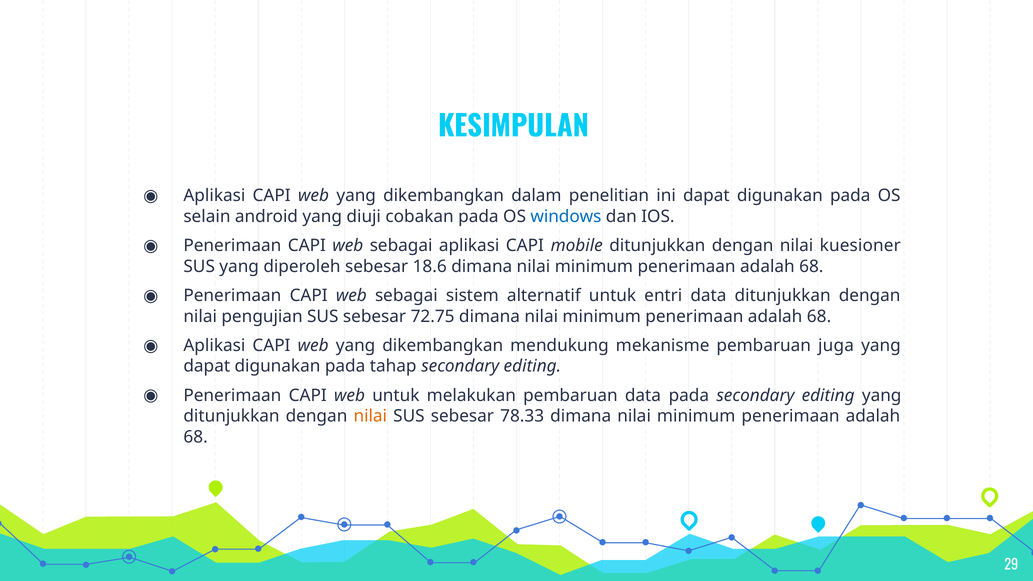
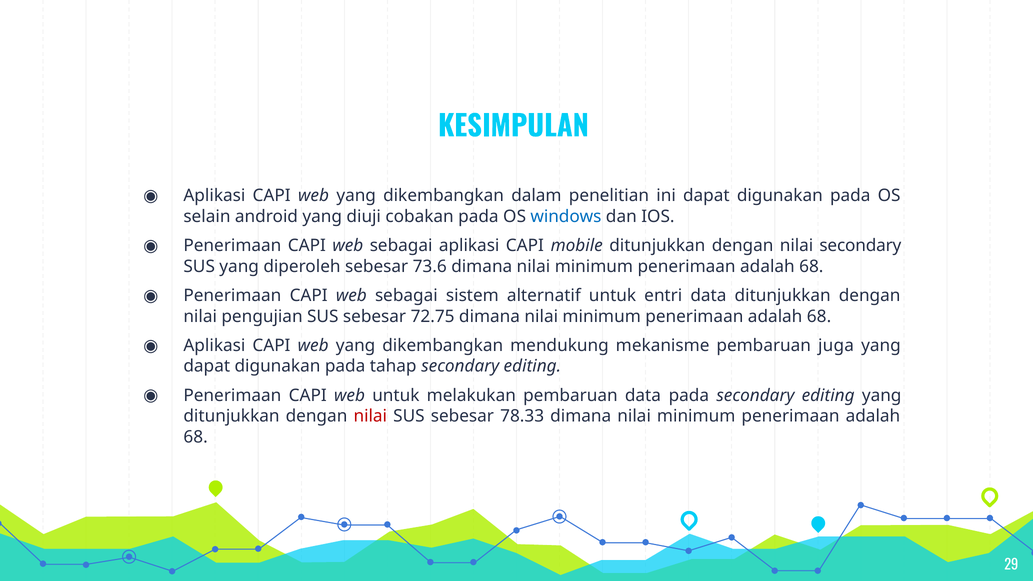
nilai kuesioner: kuesioner -> secondary (860, 246)
18.6: 18.6 -> 73.6 (430, 266)
nilai colour: orange -> red (370, 416)
